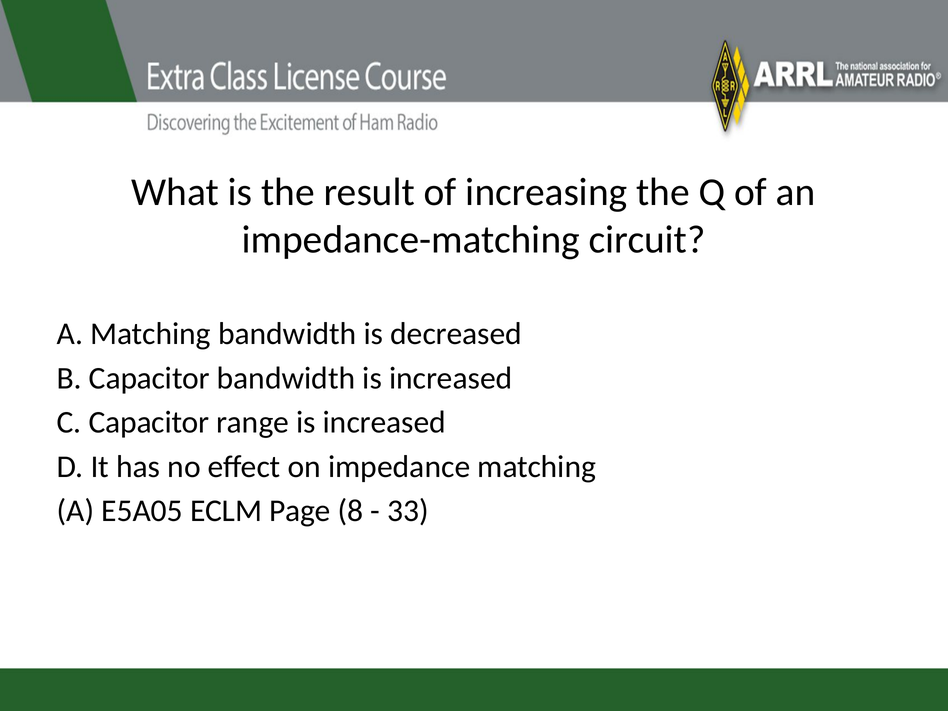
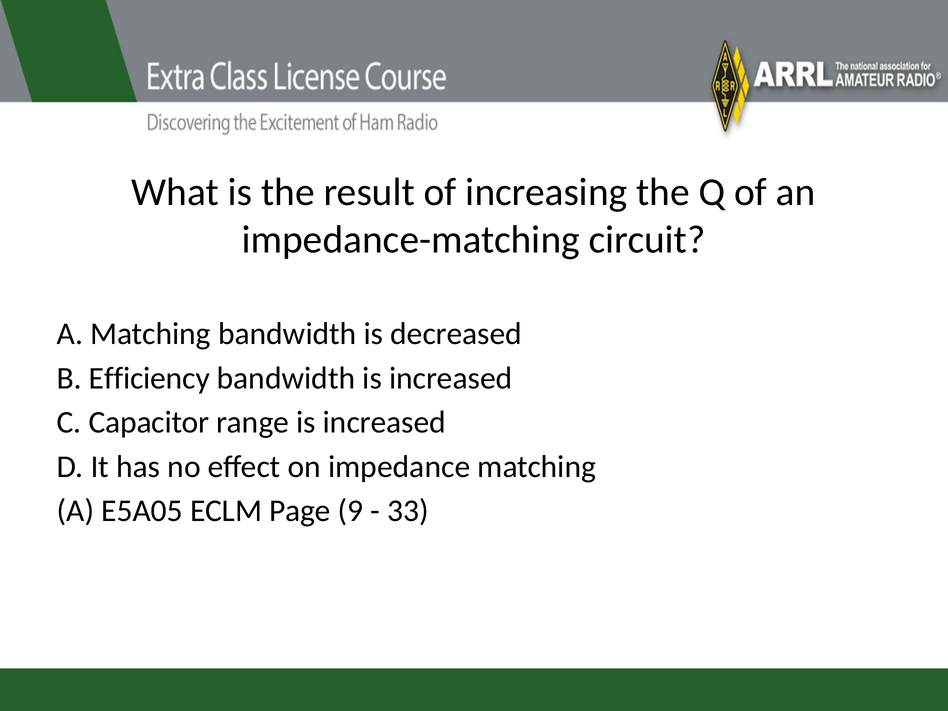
B Capacitor: Capacitor -> Efficiency (149, 378)
8: 8 -> 9 (350, 511)
